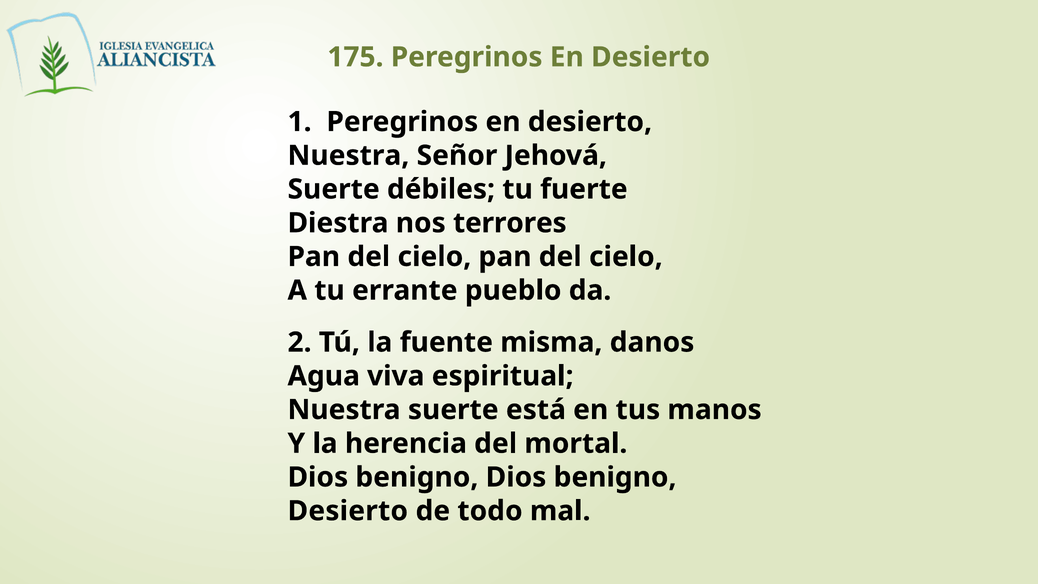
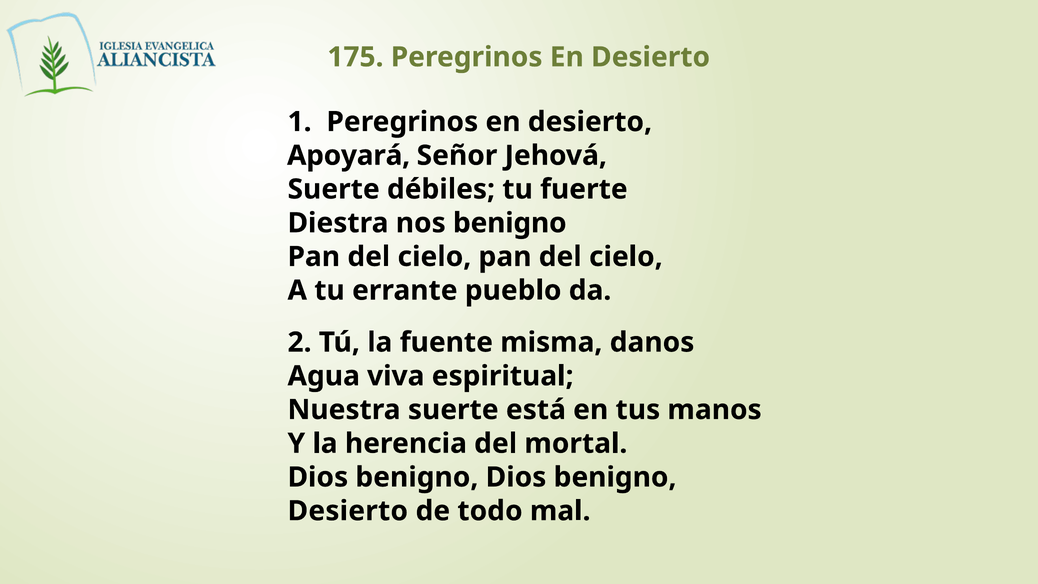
Nuestra: Nuestra -> Apoyará (349, 156)
nos terrores: terrores -> benigno (510, 223)
